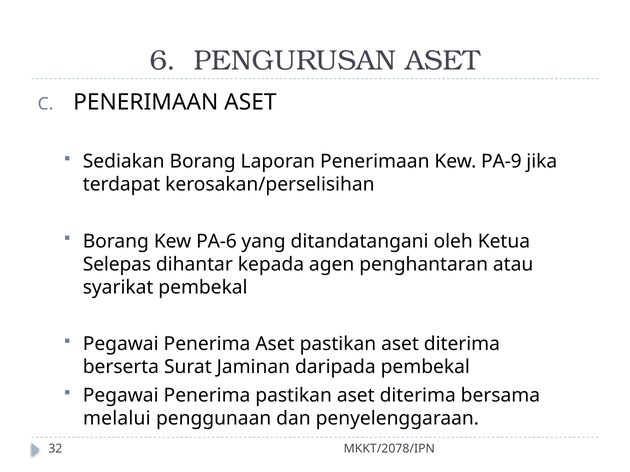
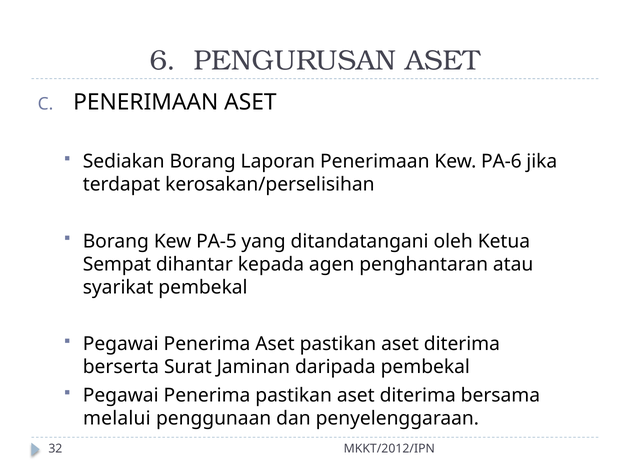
PA-9: PA-9 -> PA-6 (501, 162)
PA-6: PA-6 -> PA-5 (216, 242)
Selepas: Selepas -> Sempat (117, 265)
MKKT/2078/IPN: MKKT/2078/IPN -> MKKT/2012/IPN (389, 449)
